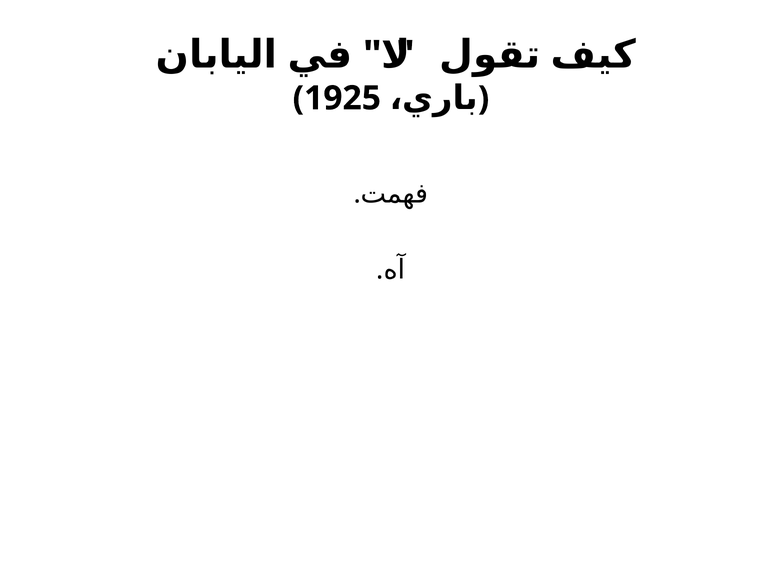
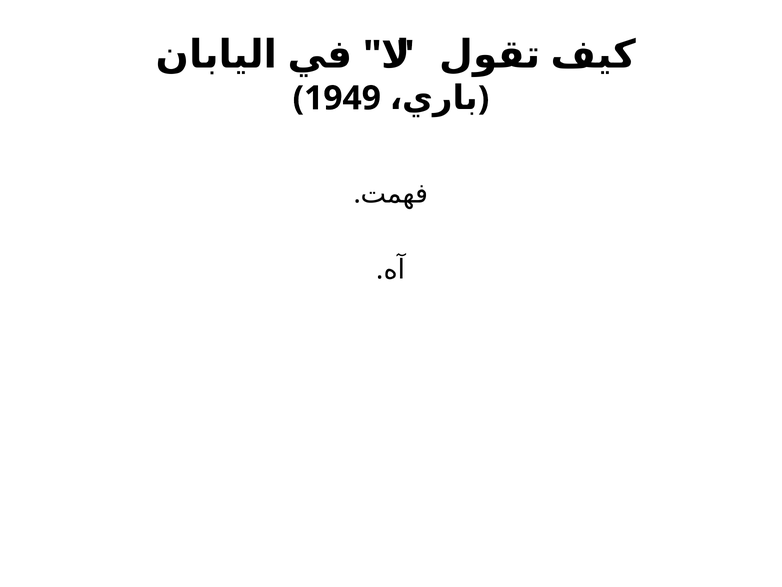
1925: 1925 -> 1949 (343, 98)
